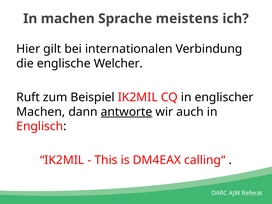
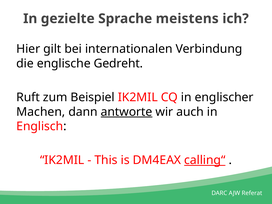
In machen: machen -> gezielte (68, 19)
Welcher: Welcher -> Gedreht (118, 63)
calling“ underline: none -> present (205, 160)
